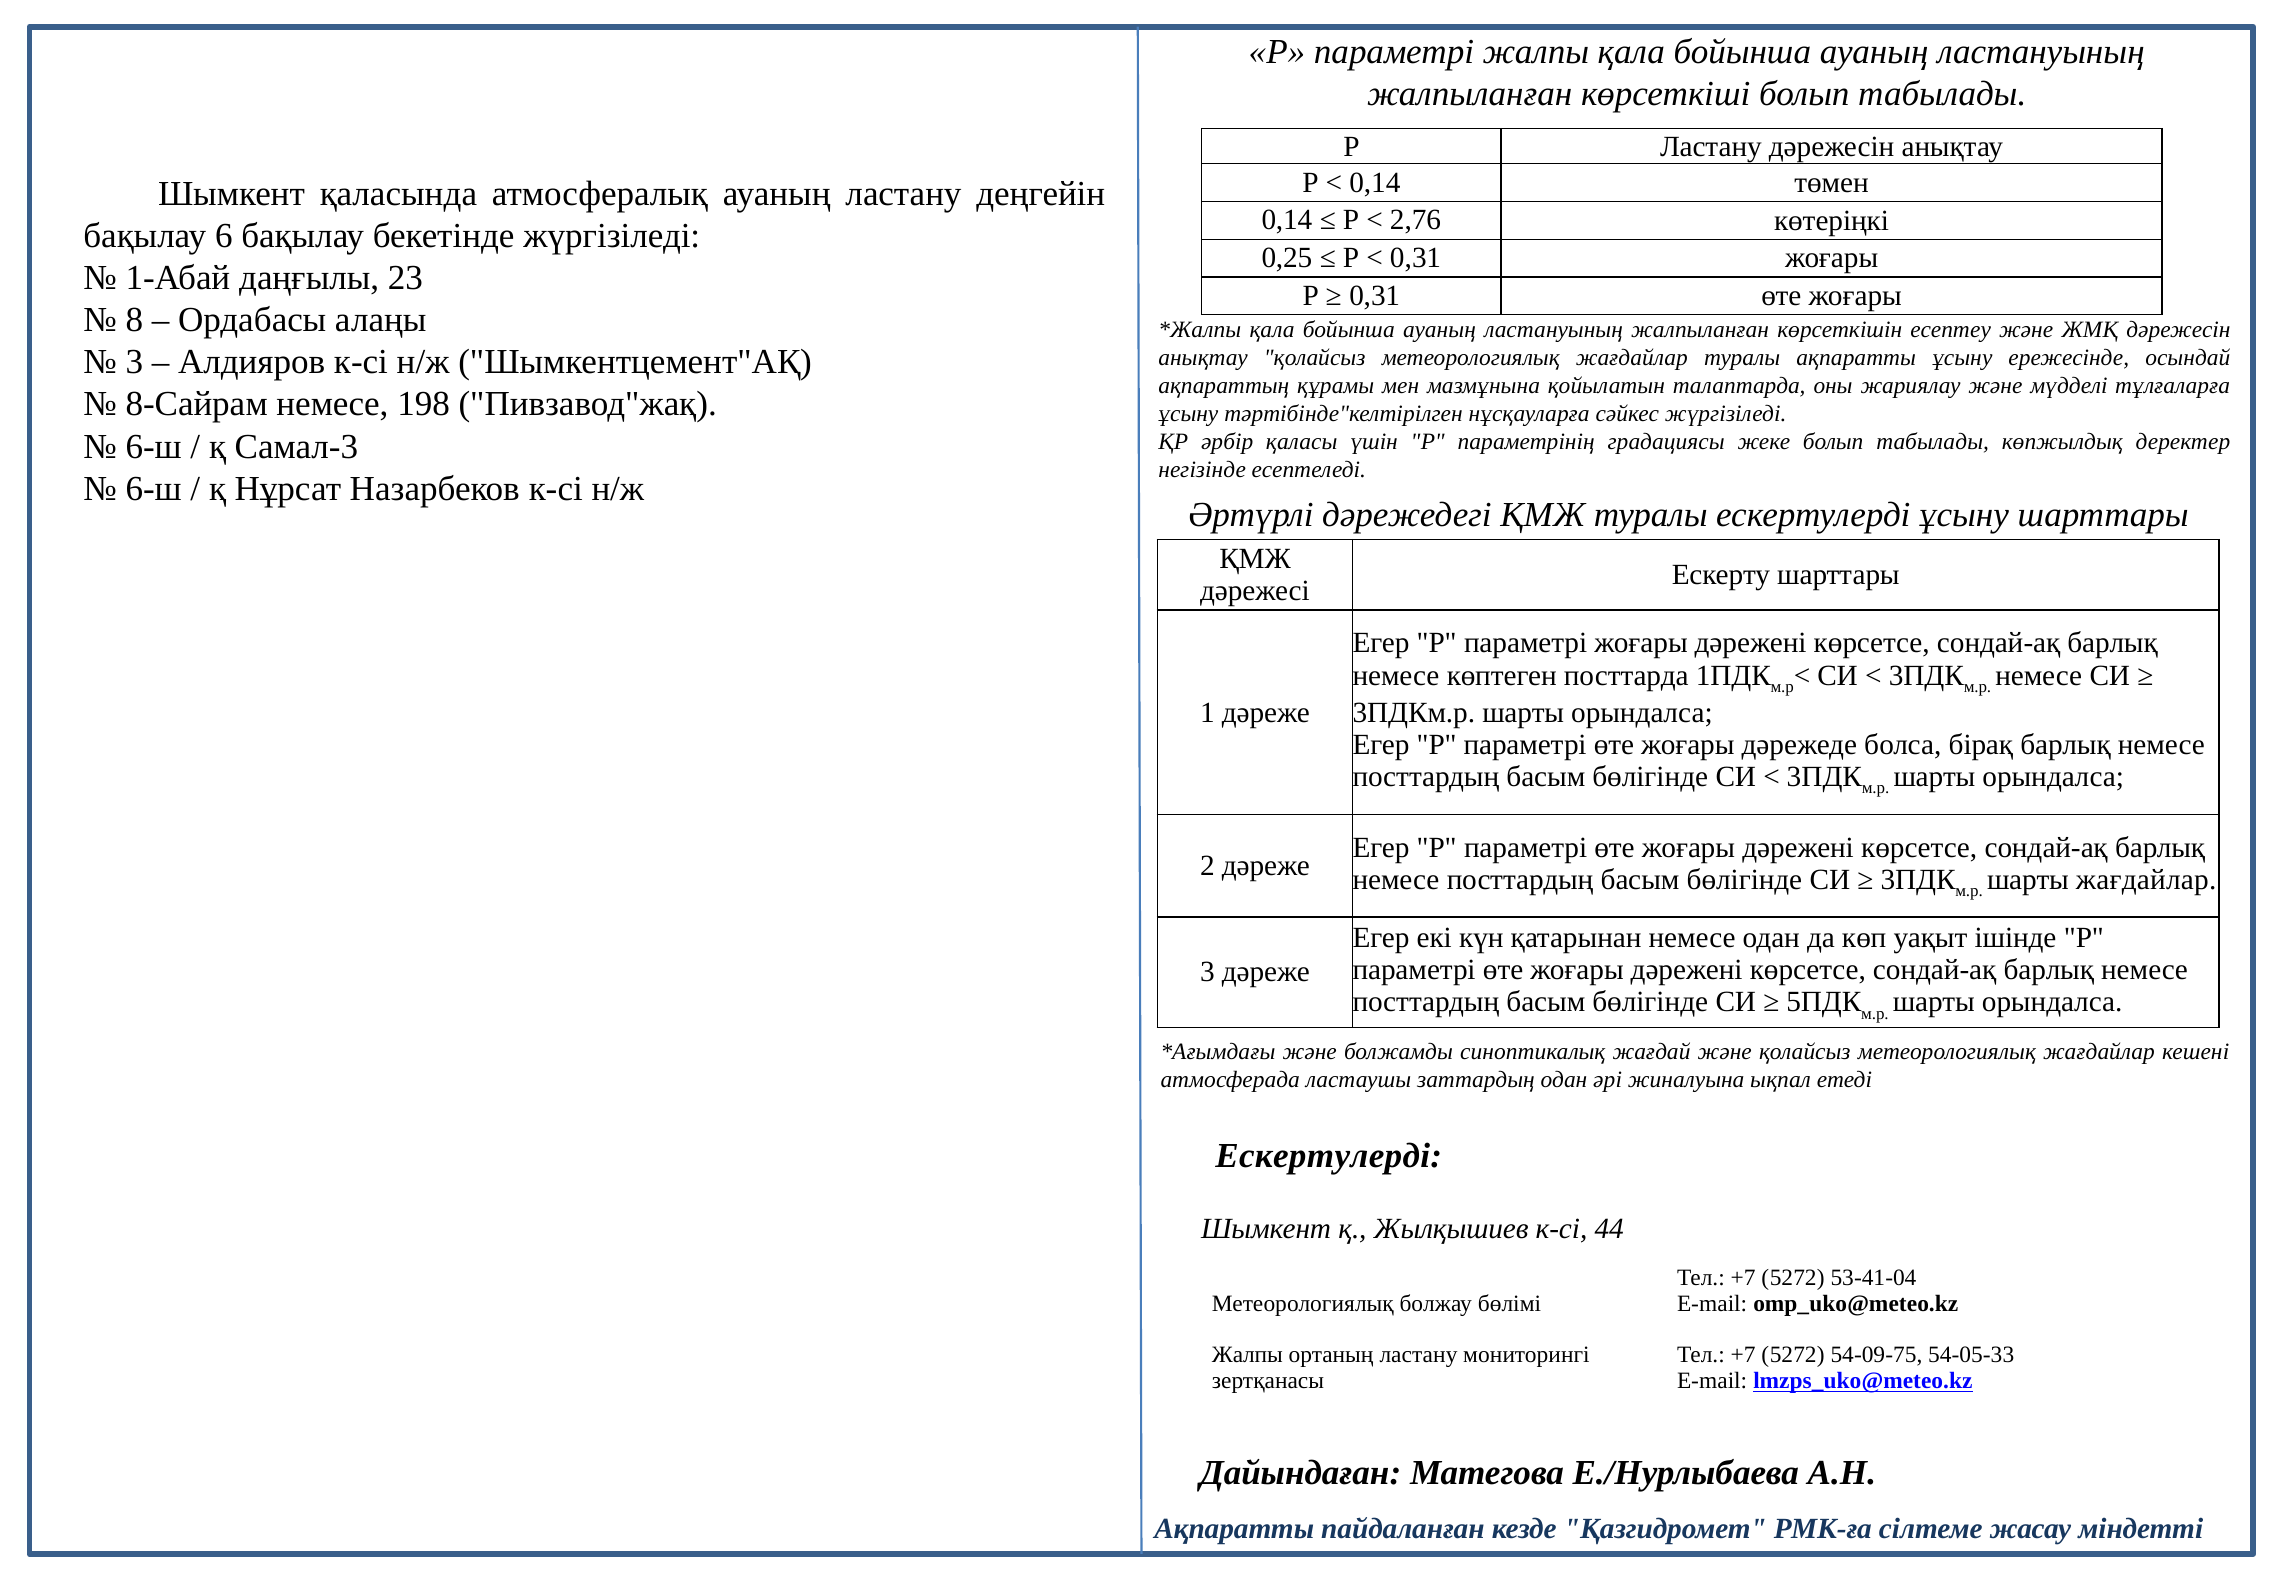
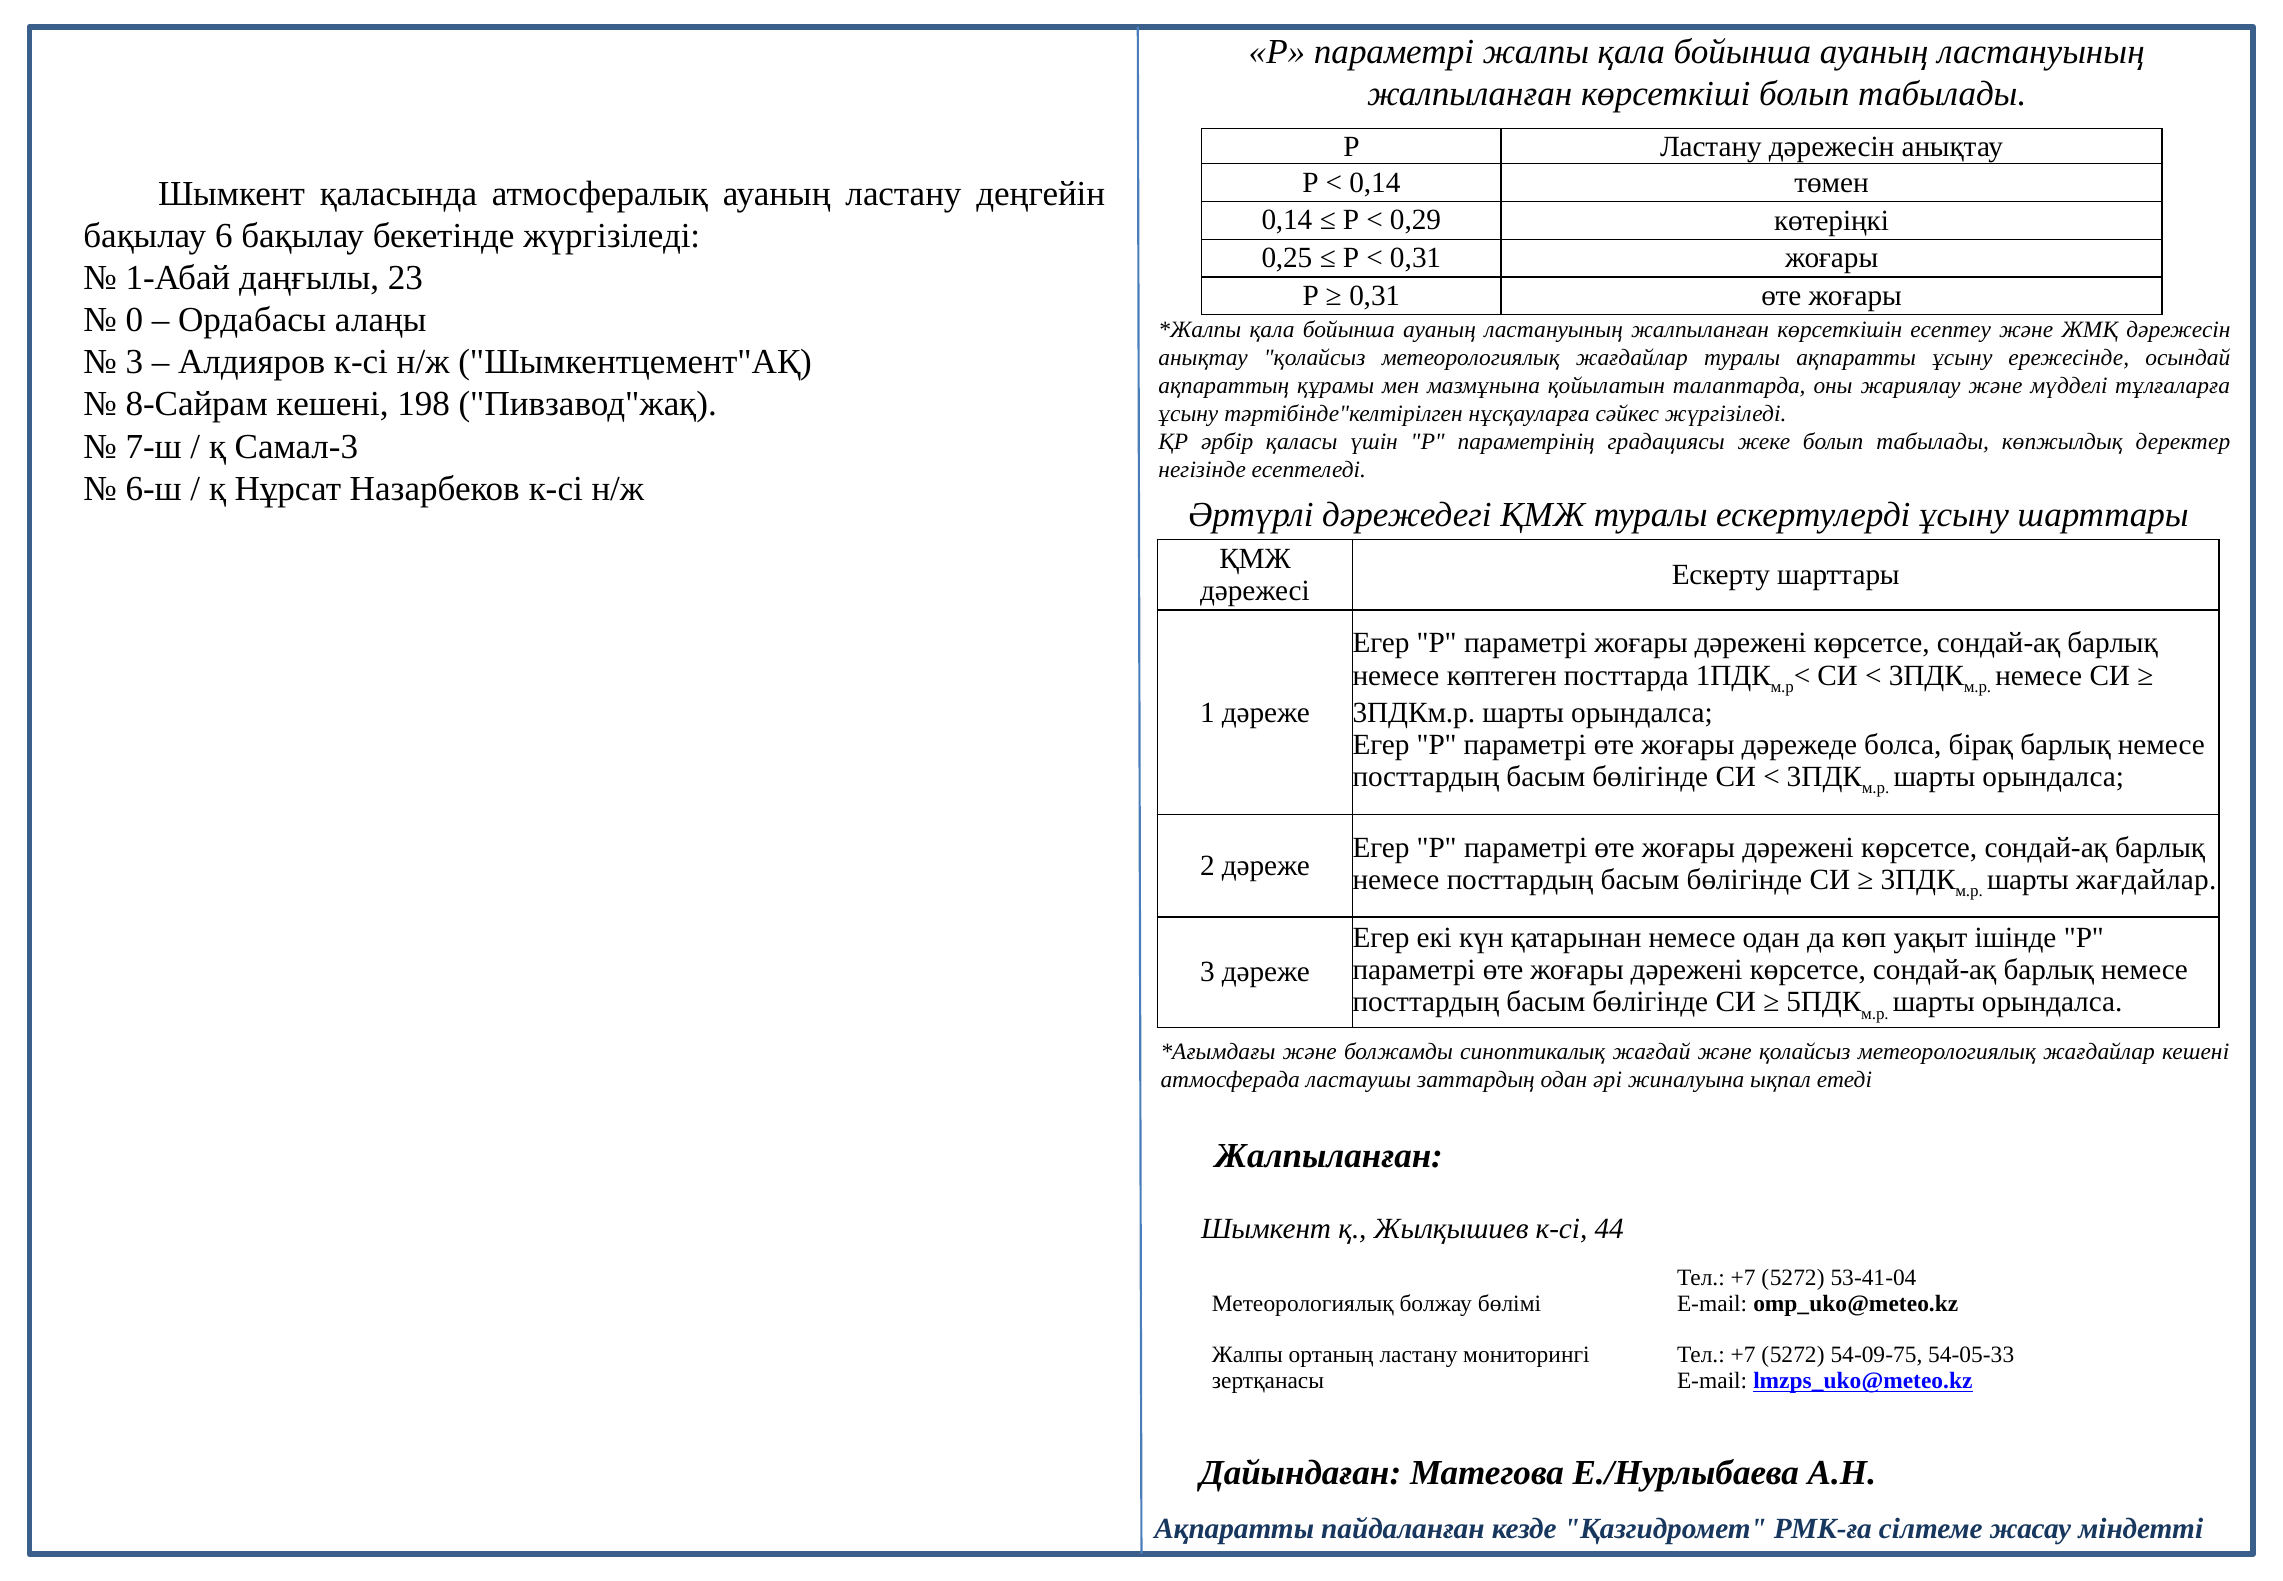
2,76: 2,76 -> 0,29 (1416, 220)
8: 8 -> 0 (134, 320)
8-Сайрам немесе: немесе -> кешені (332, 404)
6-ш: 6-ш -> 7-ш (154, 446)
Ескертулерді: Ескертулерді -> Жалпыланған (1329, 1155)
